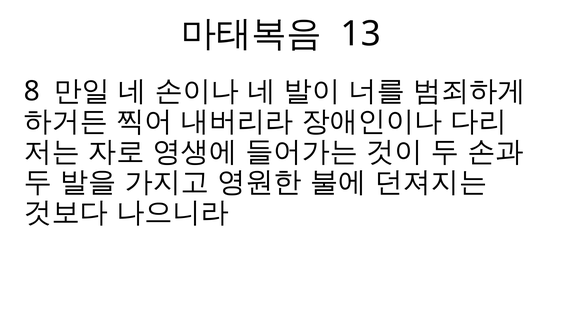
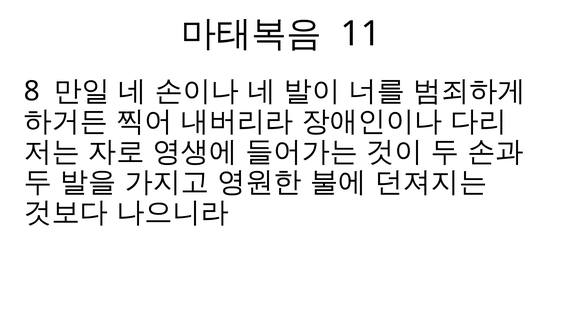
13: 13 -> 11 (361, 34)
